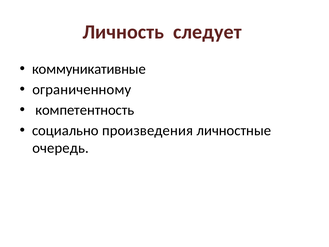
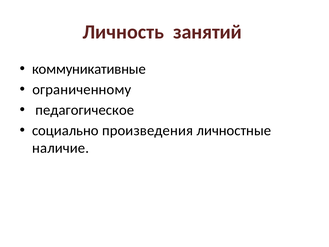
следует: следует -> занятий (208, 32)
компетентность: компетентность -> педагогическое (85, 110)
очередь: очередь -> наличие (61, 148)
